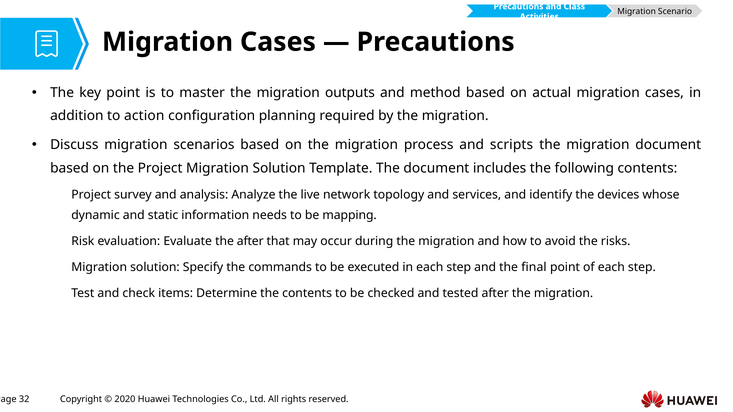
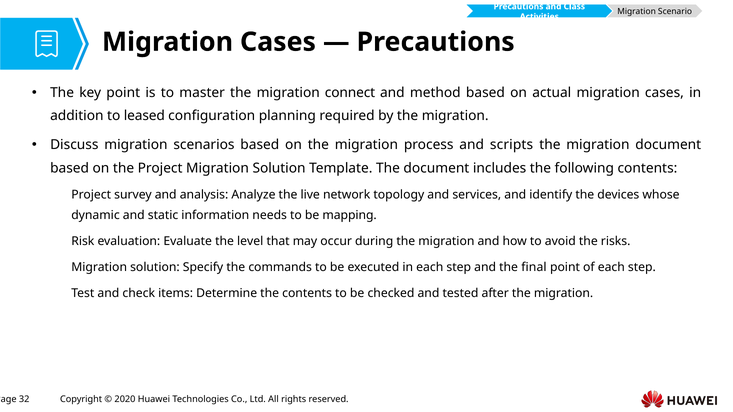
outputs: outputs -> connect (350, 93)
action: action -> leased (144, 116)
the after: after -> level (250, 241)
